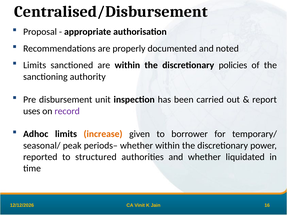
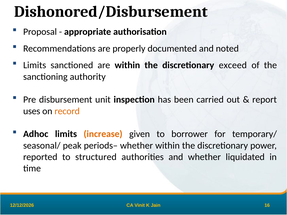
Centralised/Disbursement: Centralised/Disbursement -> Dishonored/Disbursement (111, 12)
policies: policies -> exceed (233, 65)
record colour: purple -> orange (67, 111)
